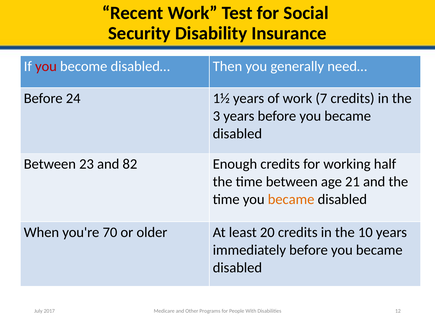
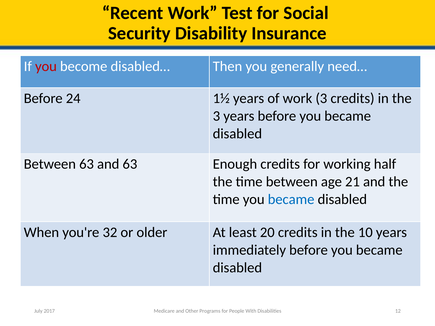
work 7: 7 -> 3 (321, 98)
Between 23: 23 -> 63 (87, 164)
and 82: 82 -> 63 (130, 164)
became colour: orange -> blue (291, 200)
70: 70 -> 32 (110, 232)
